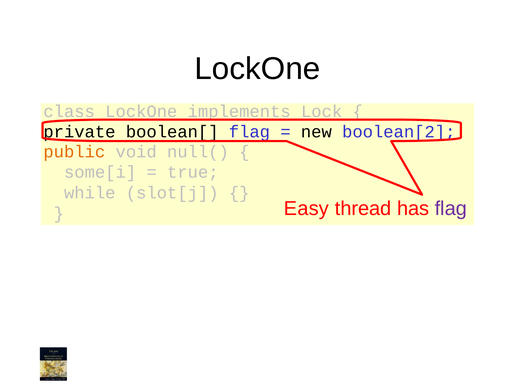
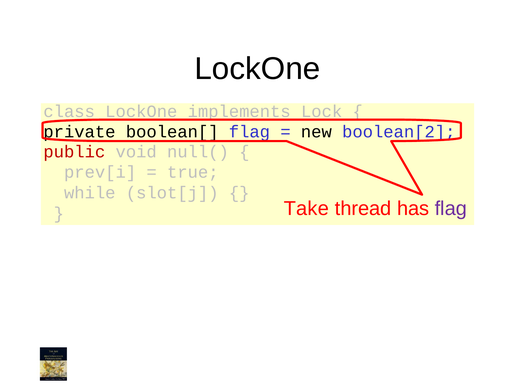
public colour: orange -> red (74, 152)
some[i: some[i -> prev[i (100, 172)
Easy: Easy -> Take (306, 208)
